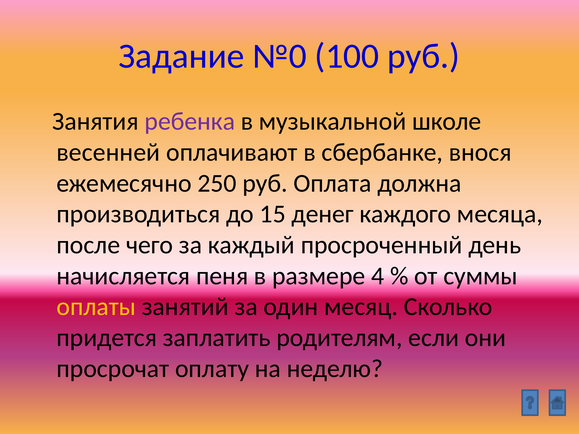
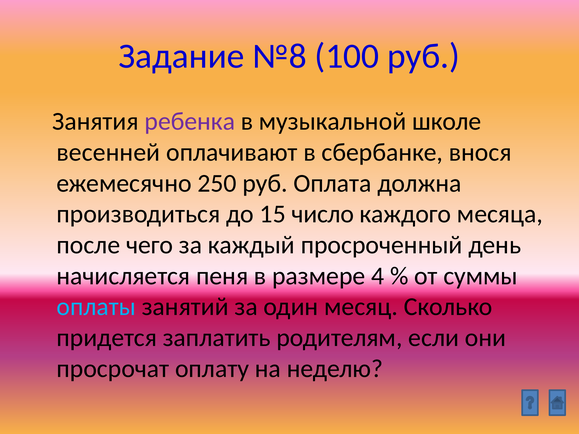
№0: №0 -> №8 (280, 56)
денег: денег -> число (323, 214)
оплаты colour: yellow -> light blue (96, 307)
